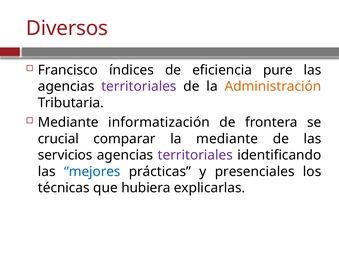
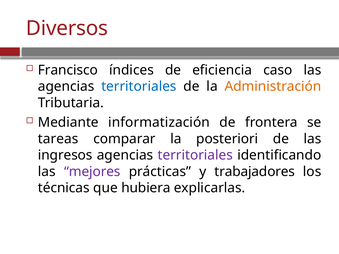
pure: pure -> caso (278, 70)
territoriales colour: purple -> blue (139, 87)
crucial: crucial -> tareas (58, 139)
la mediante: mediante -> posteriori (227, 139)
servicios: servicios -> ingresos (65, 155)
mejores colour: blue -> purple (92, 172)
presenciales: presenciales -> trabajadores (255, 172)
